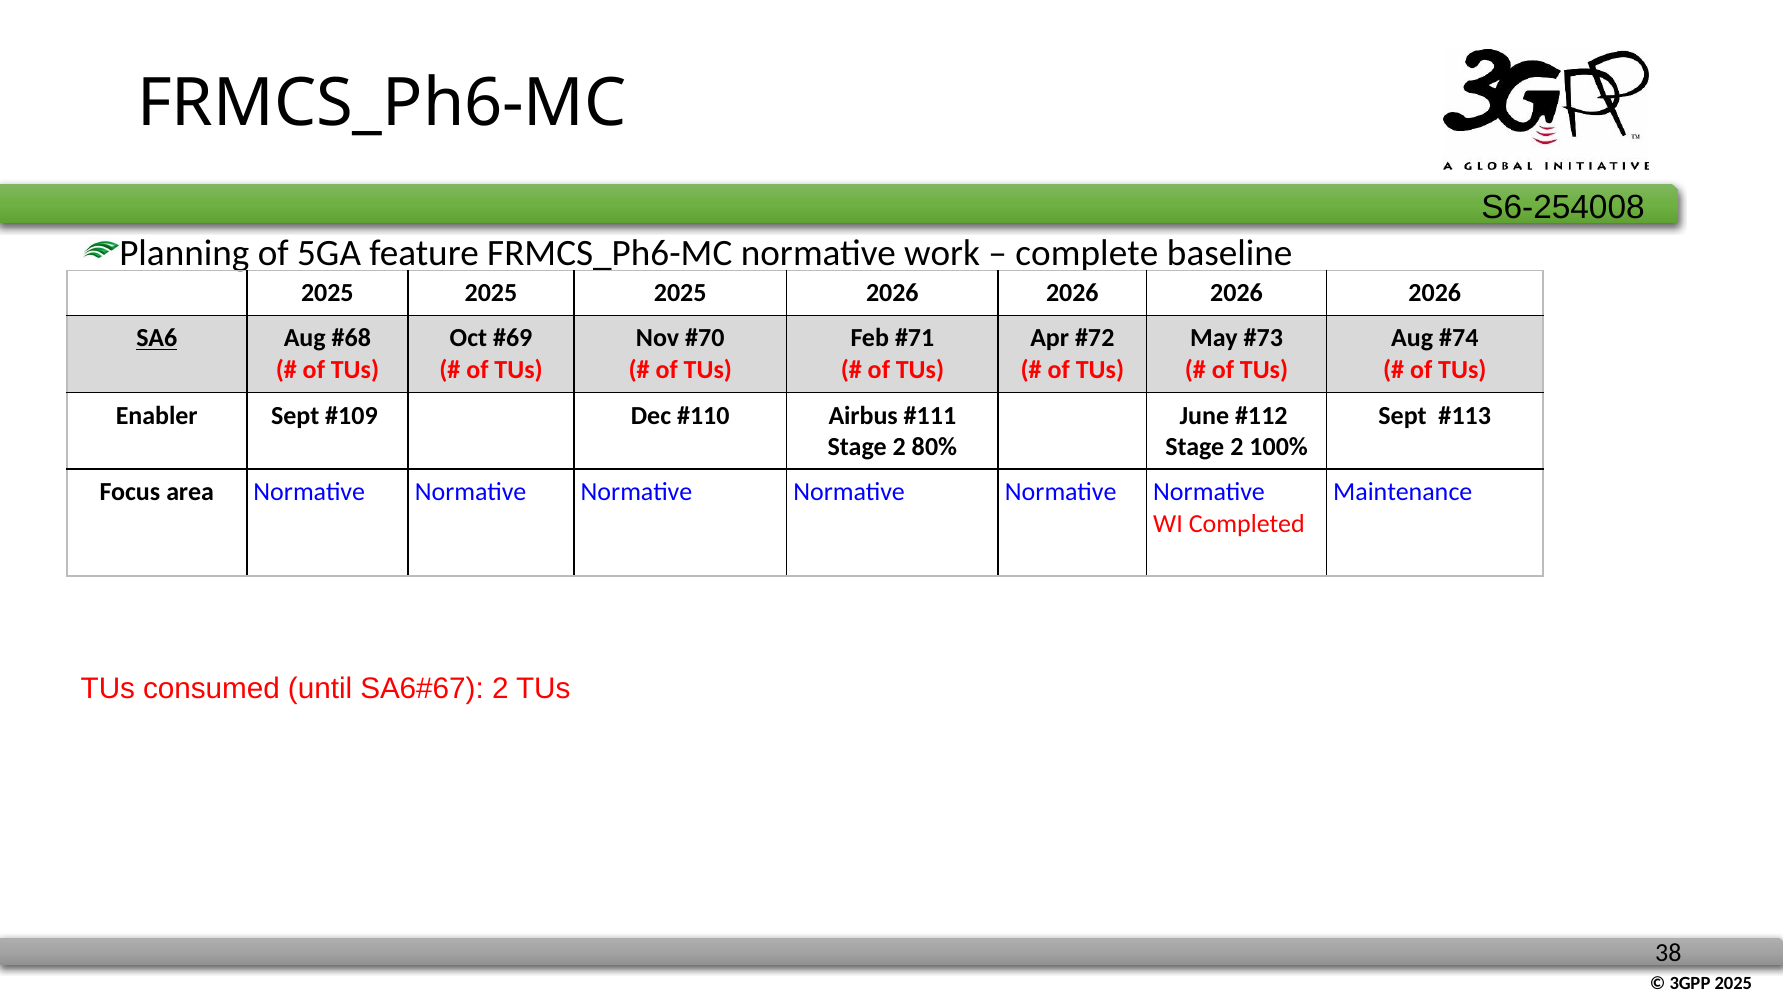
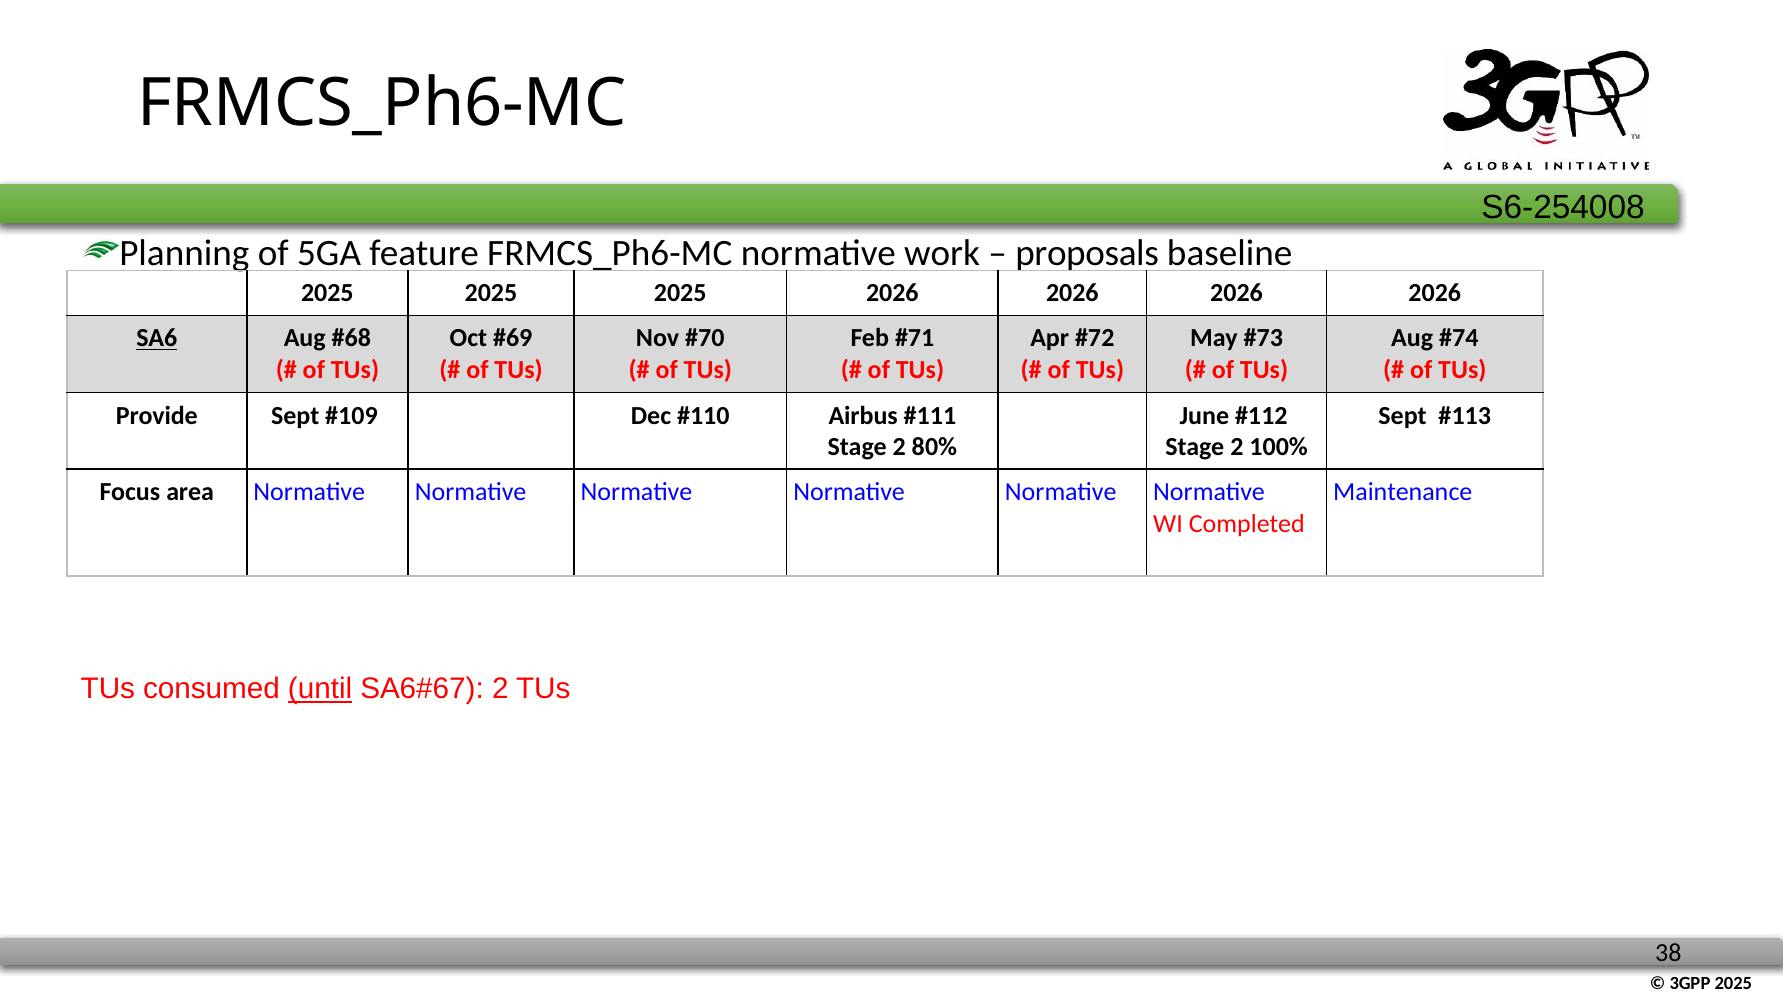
complete: complete -> proposals (1087, 253)
Enabler: Enabler -> Provide (157, 415)
until underline: none -> present (320, 689)
